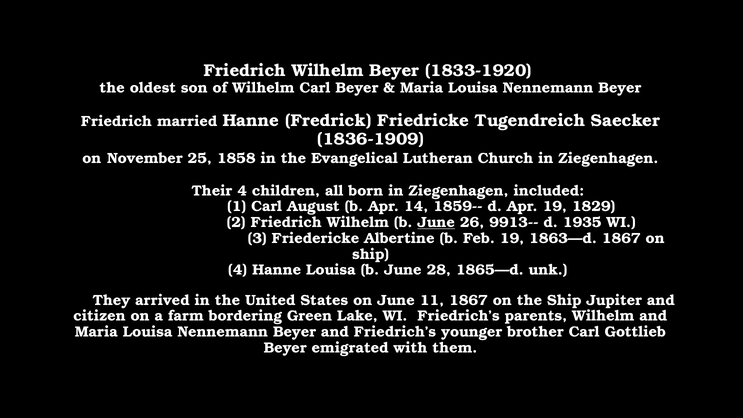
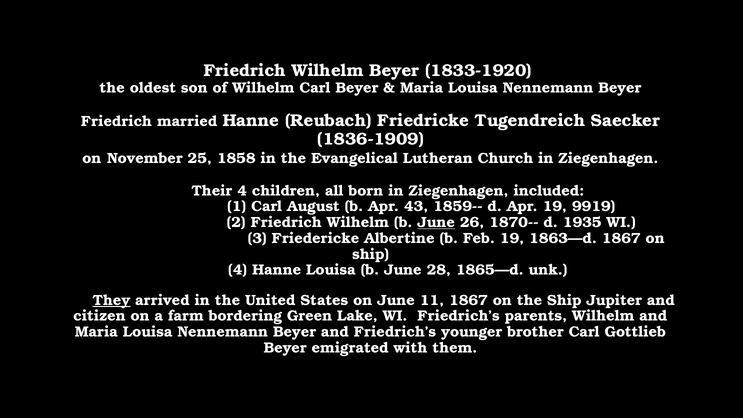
Fredrick: Fredrick -> Reubach (328, 121)
14: 14 -> 43 (416, 207)
1829: 1829 -> 9919 (594, 207)
9913--: 9913-- -> 1870-- (514, 222)
They underline: none -> present (112, 300)
